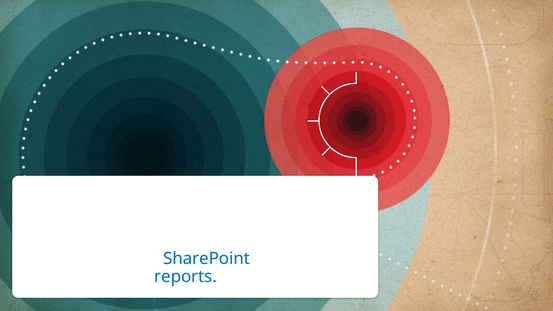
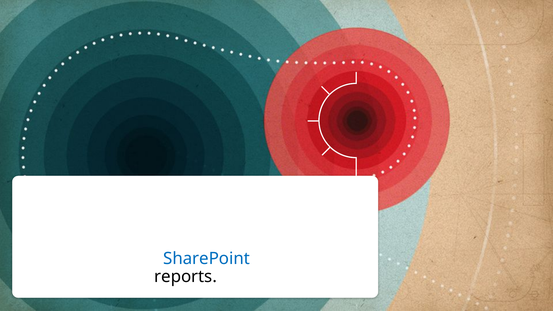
reports colour: blue -> black (186, 277)
